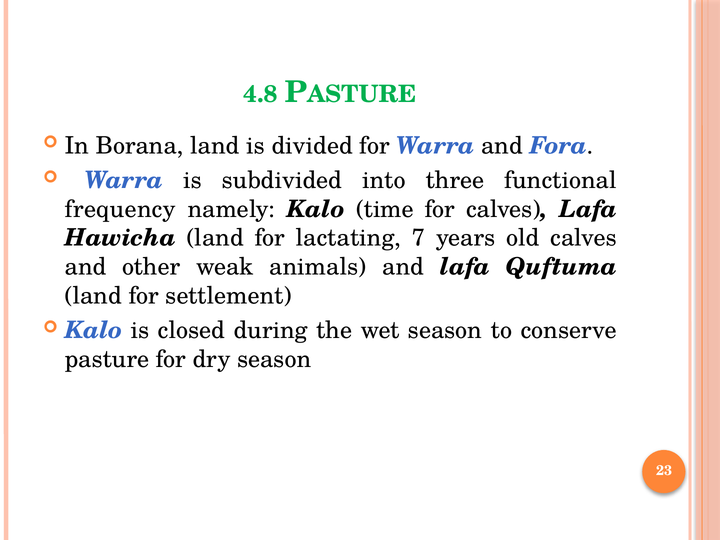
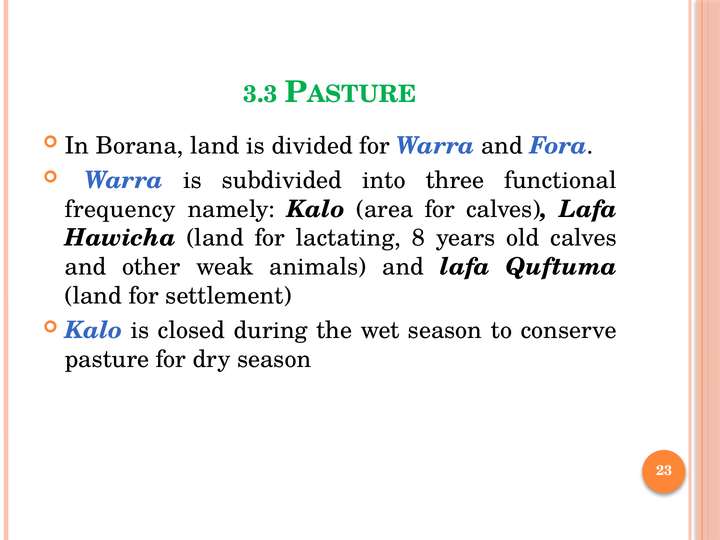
4.8: 4.8 -> 3.3 (261, 94)
time: time -> area (385, 209)
7: 7 -> 8 (419, 238)
